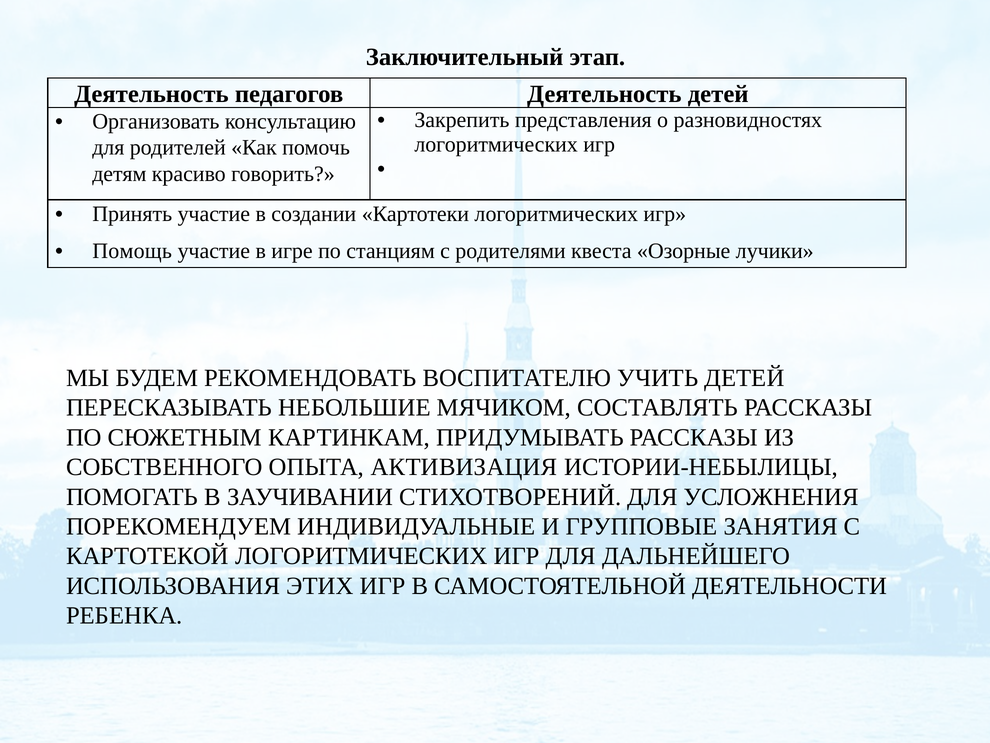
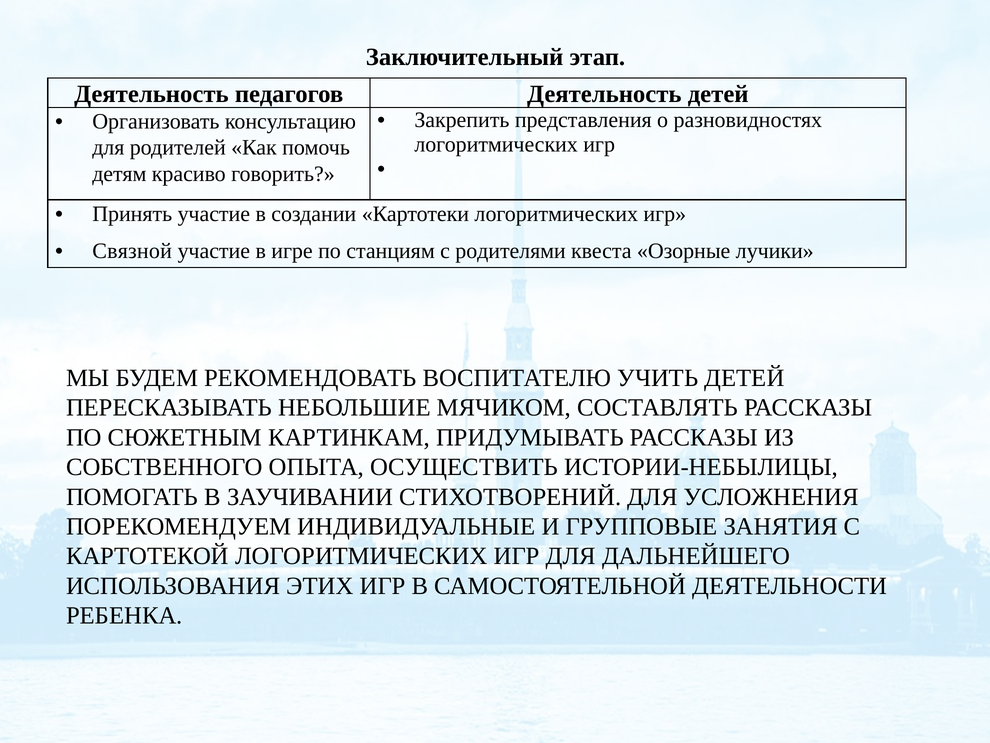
Помощь: Помощь -> Связной (132, 251)
АКТИВИЗАЦИЯ: АКТИВИЗАЦИЯ -> ОСУЩЕСТВИТЬ (464, 467)
